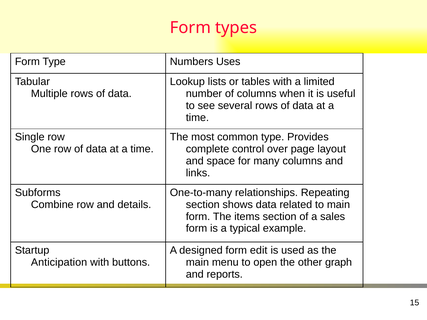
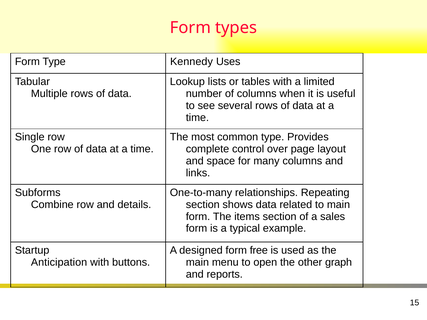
Numbers: Numbers -> Kennedy (191, 62)
edit: edit -> free (259, 250)
